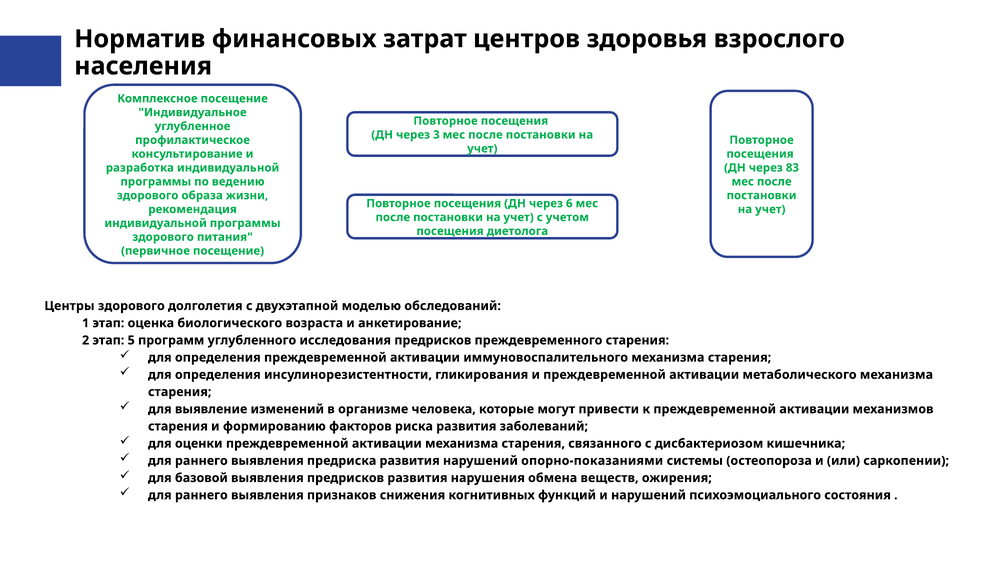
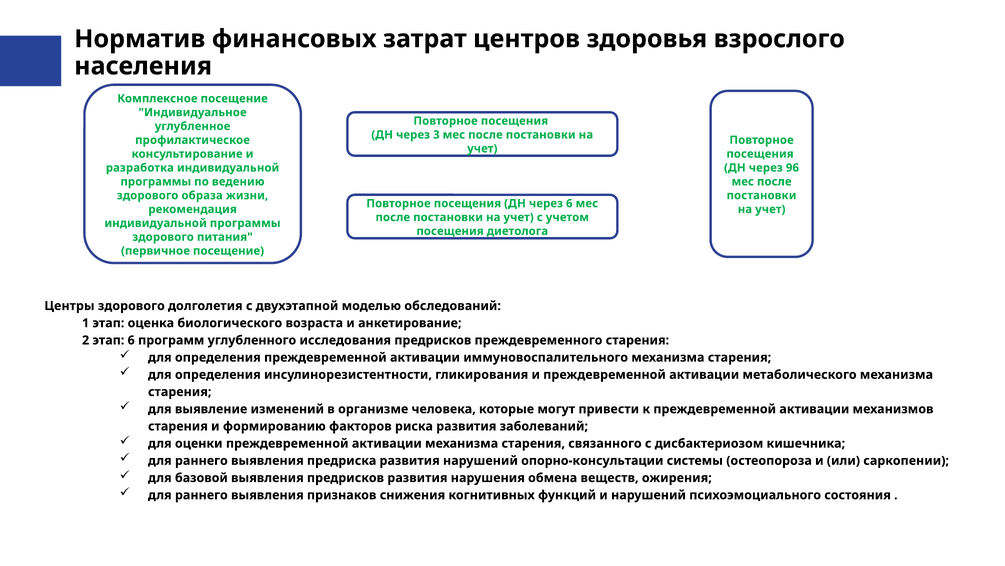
83: 83 -> 96 (792, 168)
этап 5: 5 -> 6 (131, 340)
опорно-показаниями: опорно-показаниями -> опорно-консультации (592, 460)
